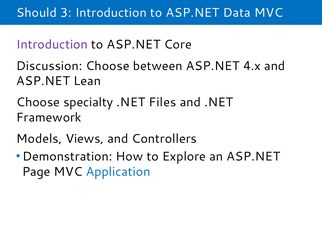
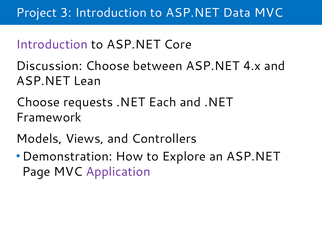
Should: Should -> Project (37, 13)
specialty: specialty -> requests (88, 102)
Files: Files -> Each (163, 102)
Application colour: blue -> purple (118, 171)
